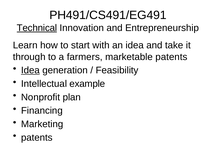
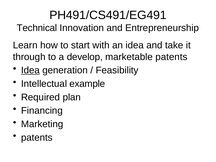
Technical underline: present -> none (37, 28)
farmers: farmers -> develop (85, 57)
Nonprofit: Nonprofit -> Required (41, 97)
